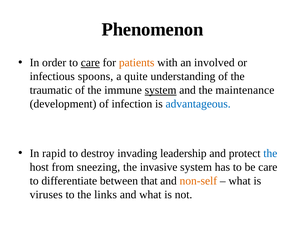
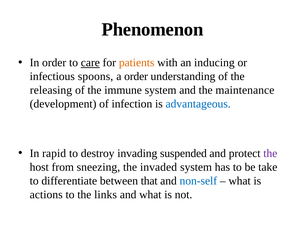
involved: involved -> inducing (214, 63)
a quite: quite -> order (136, 76)
traumatic: traumatic -> releasing (51, 90)
system underline: present -> none (161, 90)
leadership: leadership -> suspended (183, 153)
the colour: blue -> purple (270, 153)
invasive: invasive -> invaded (159, 167)
be care: care -> take (268, 167)
non-self colour: orange -> blue (198, 181)
viruses: viruses -> actions (46, 194)
